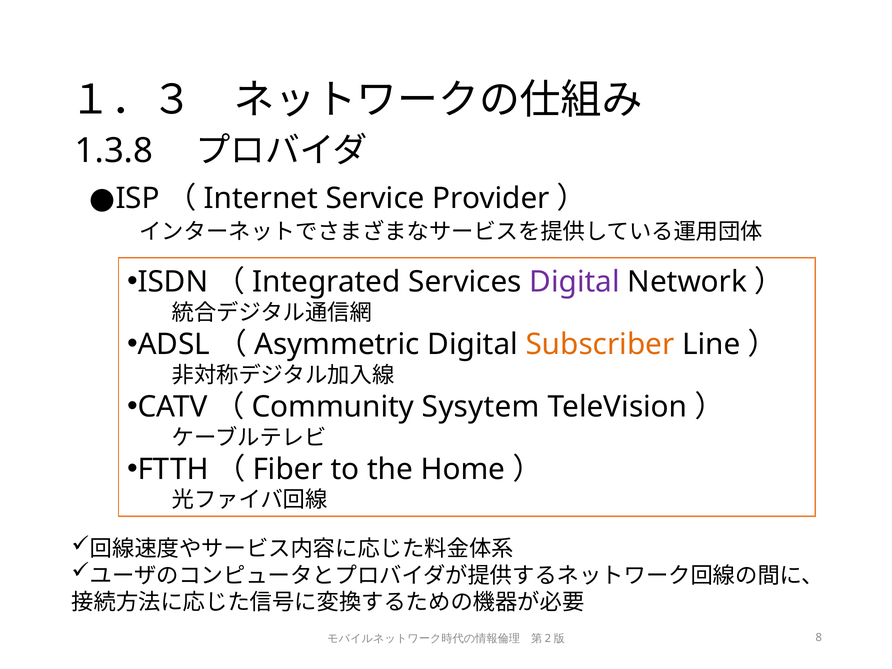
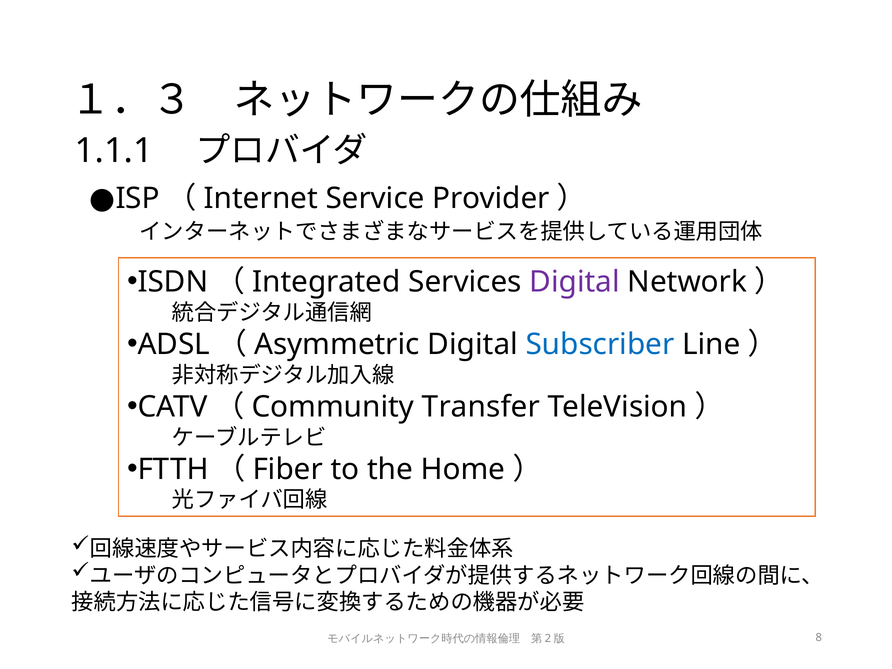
1.3.8: 1.3.8 -> 1.1.1 (114, 151)
Subscriber colour: orange -> blue (600, 345)
Sysytem: Sysytem -> Transfer (481, 407)
